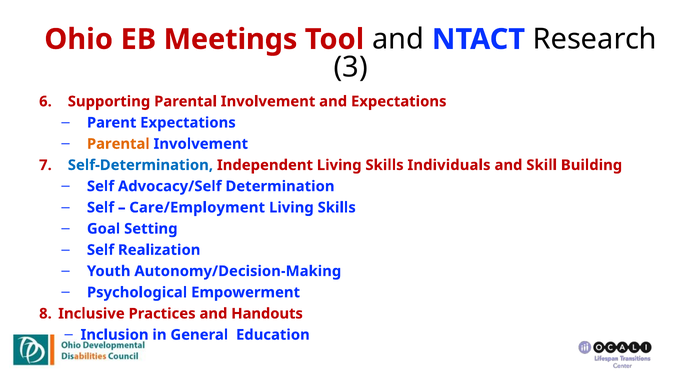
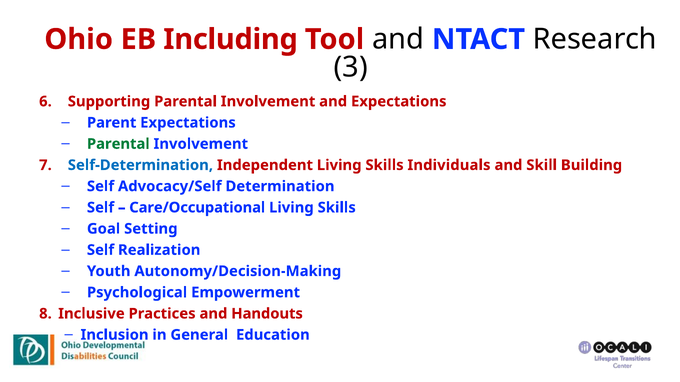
Meetings: Meetings -> Including (231, 39)
Parental colour: orange -> green (118, 144)
Care/Employment: Care/Employment -> Care/Occupational (197, 208)
